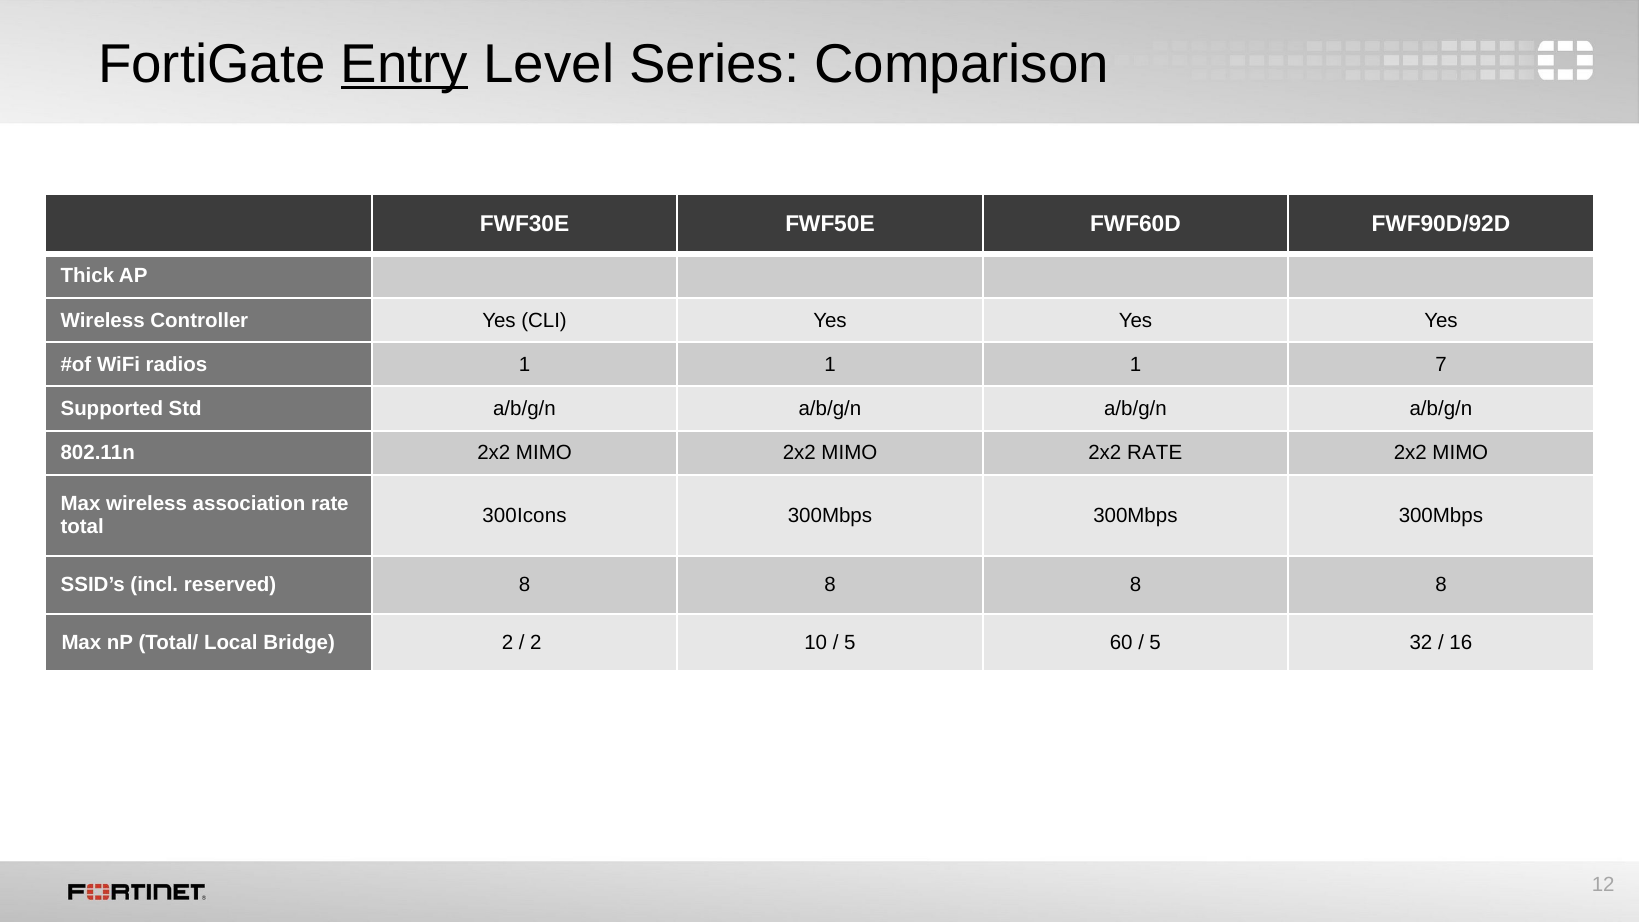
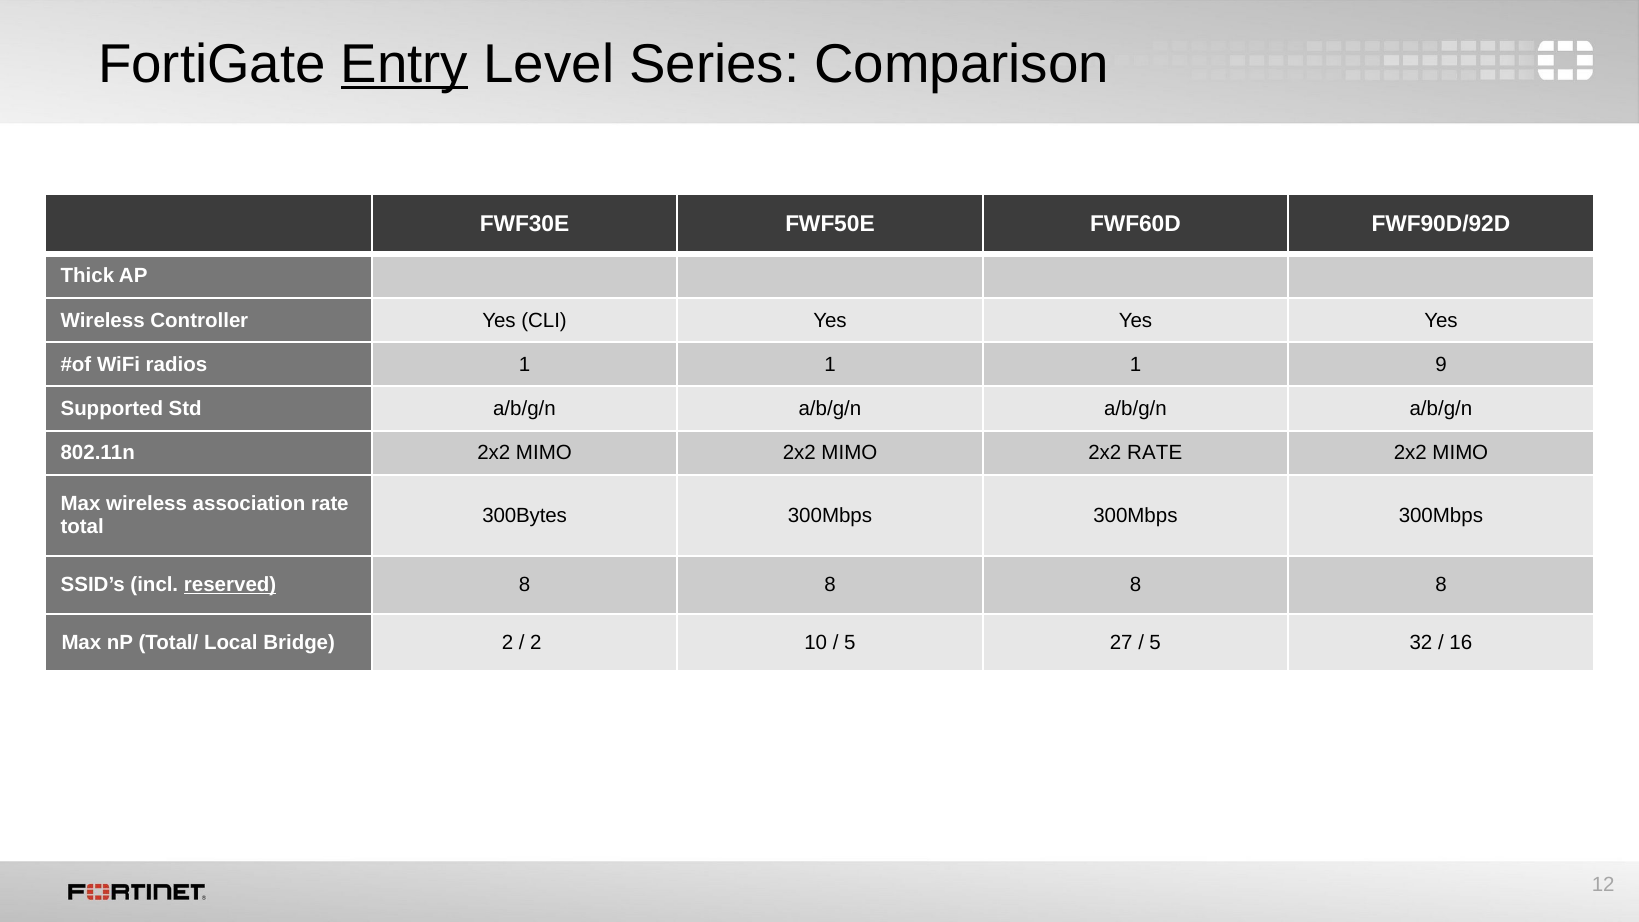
7: 7 -> 9 (1441, 365)
300Icons: 300Icons -> 300Bytes (525, 516)
reserved underline: none -> present (230, 585)
60: 60 -> 27 (1121, 643)
